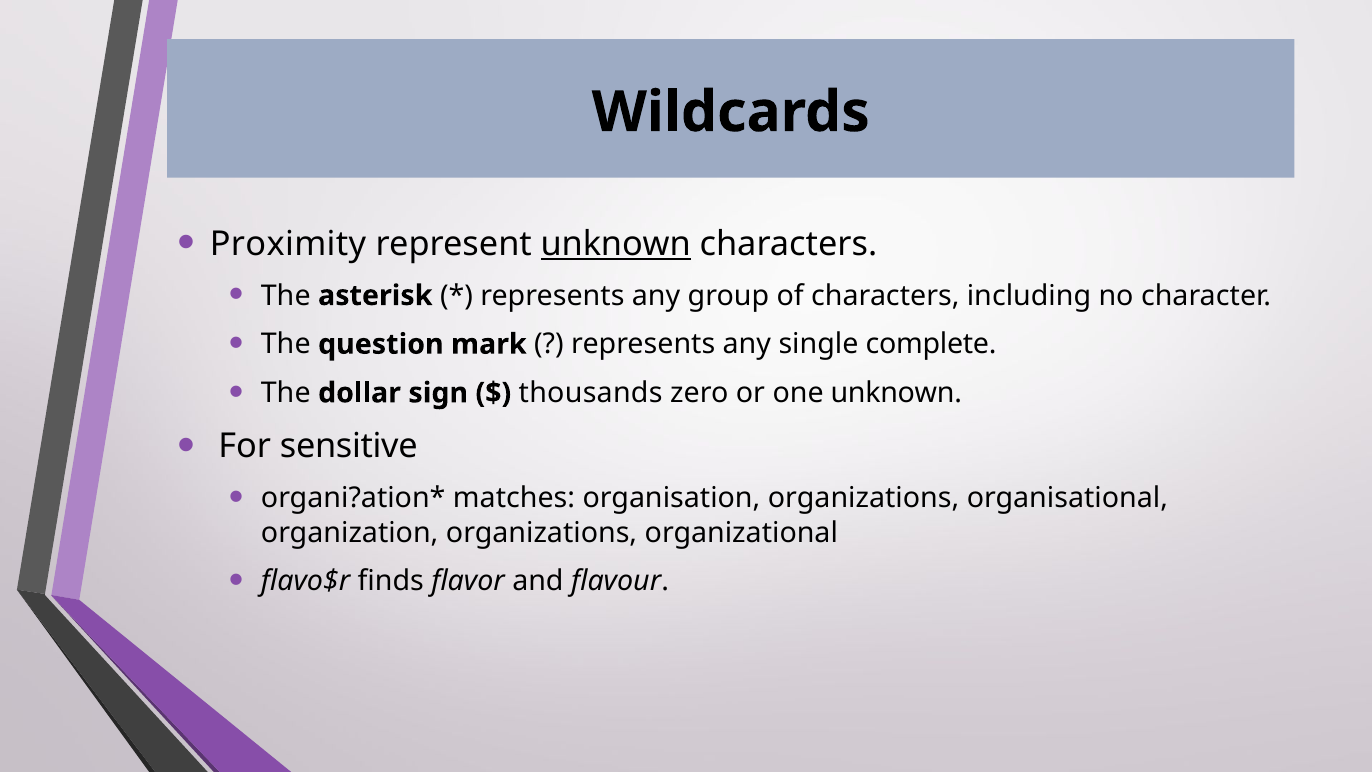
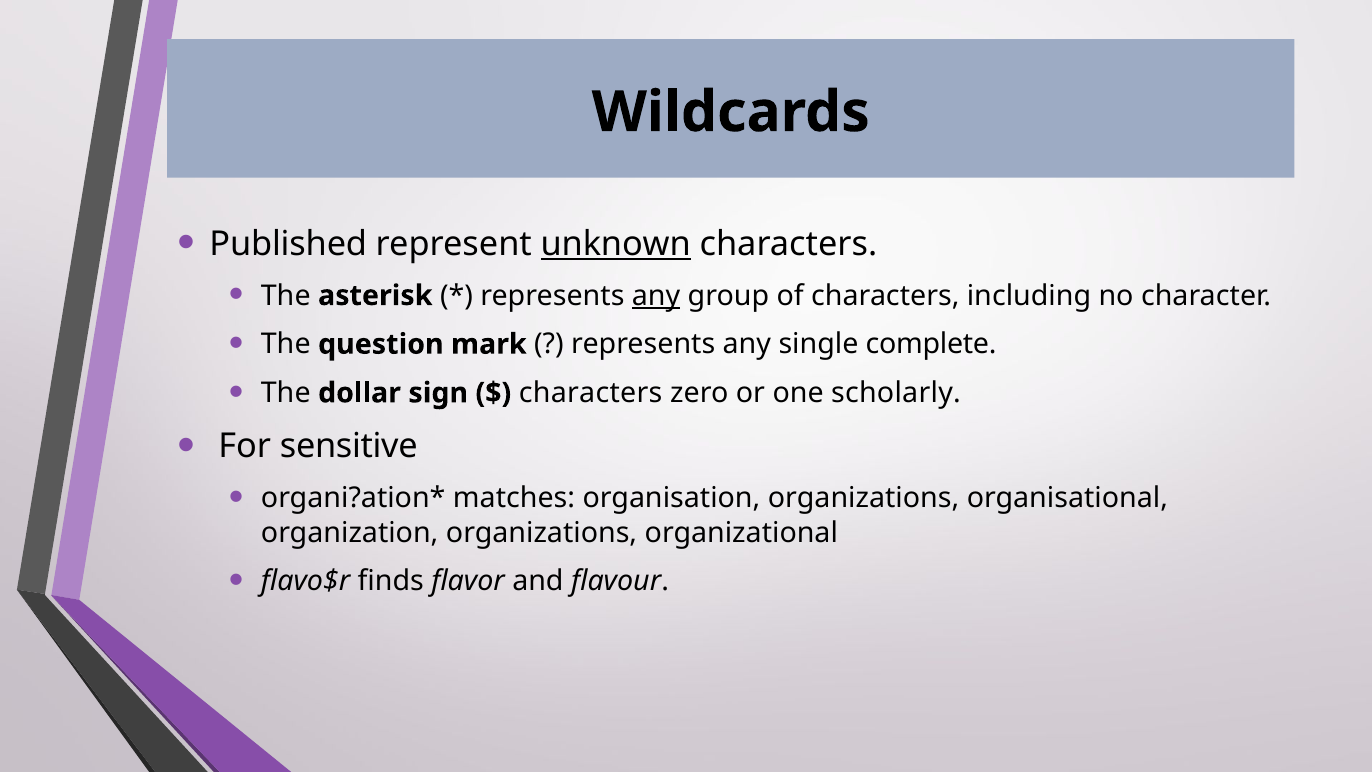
Proximity: Proximity -> Published (288, 244)
any underline: none -> present (656, 296)
thousands: thousands -> characters (591, 393)
one unknown: unknown -> scholarly (896, 393)
